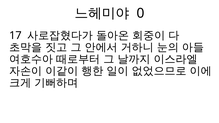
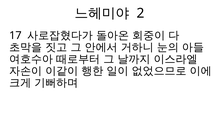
0: 0 -> 2 (141, 13)
